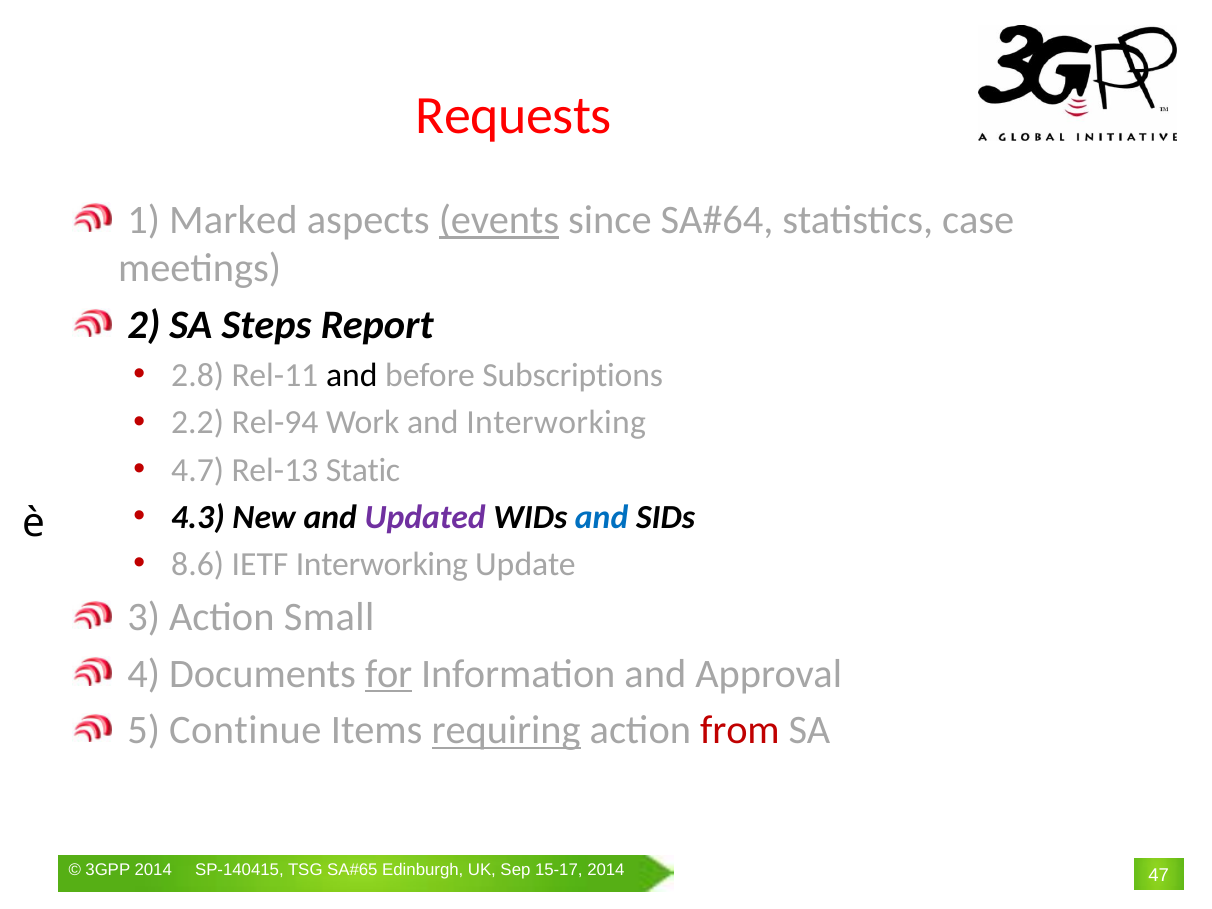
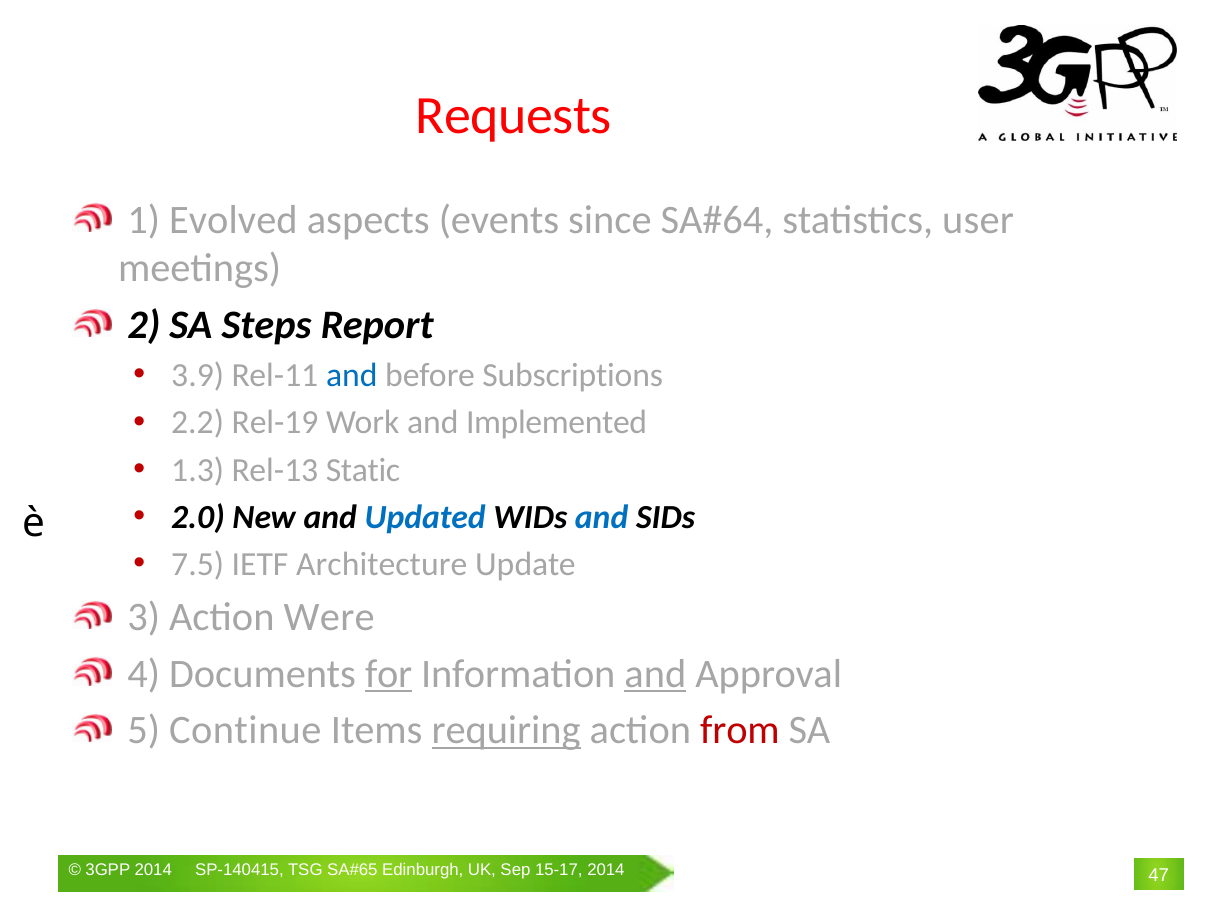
Marked: Marked -> Evolved (233, 220)
events underline: present -> none (499, 220)
case: case -> user (978, 220)
2.8: 2.8 -> 3.9 (198, 376)
and colour: black -> blue (352, 376)
Rel-94: Rel-94 -> Rel-19 (275, 423)
and Interworking: Interworking -> Implemented (557, 423)
4.7: 4.7 -> 1.3 (198, 470)
4.3: 4.3 -> 2.0 (198, 517)
Updated colour: purple -> blue (425, 517)
8.6: 8.6 -> 7.5 (198, 564)
IETF Interworking: Interworking -> Architecture (382, 564)
Small: Small -> Were (329, 617)
and underline: none -> present (655, 674)
